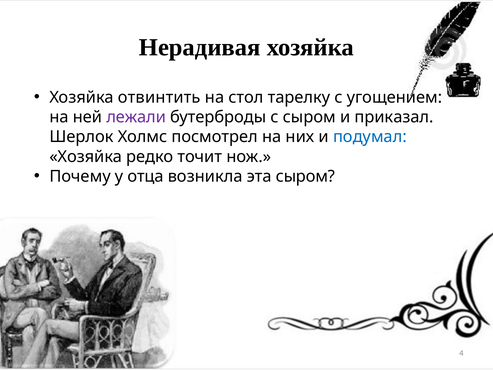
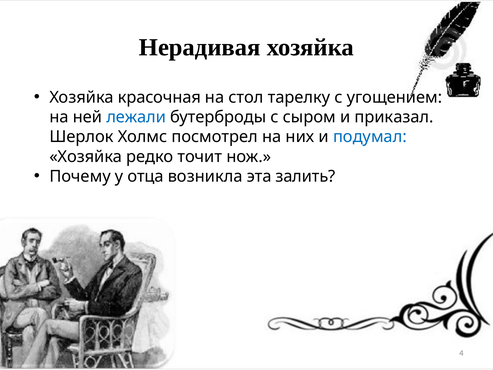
отвинтить: отвинтить -> красочная (159, 97)
лежали colour: purple -> blue (136, 117)
эта сыром: сыром -> залить (305, 176)
